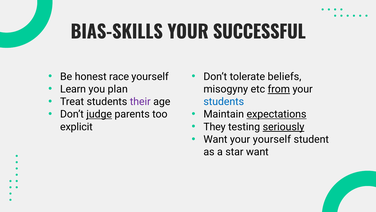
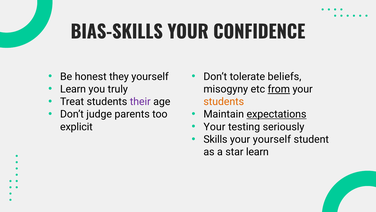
SUCCESSFUL: SUCCESSFUL -> CONFIDENCE (259, 32)
race: race -> they (119, 76)
plan: plan -> truly (118, 89)
students colour: blue -> orange (224, 101)
judge underline: present -> none (99, 114)
They: They -> Your (214, 127)
seriously underline: present -> none (284, 127)
Want: Want -> Skills (215, 139)
star want: want -> learn (257, 152)
